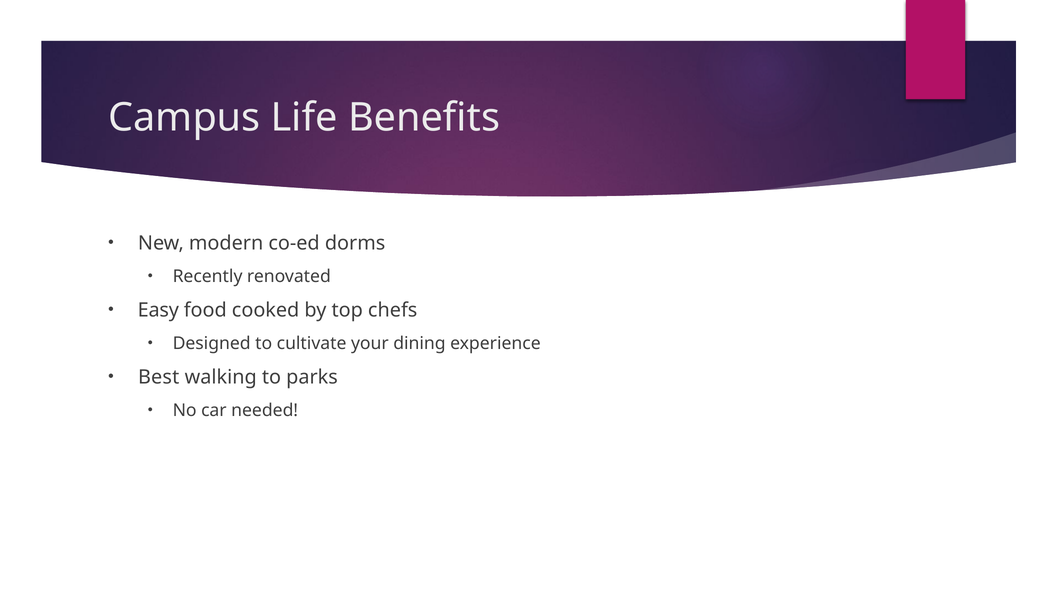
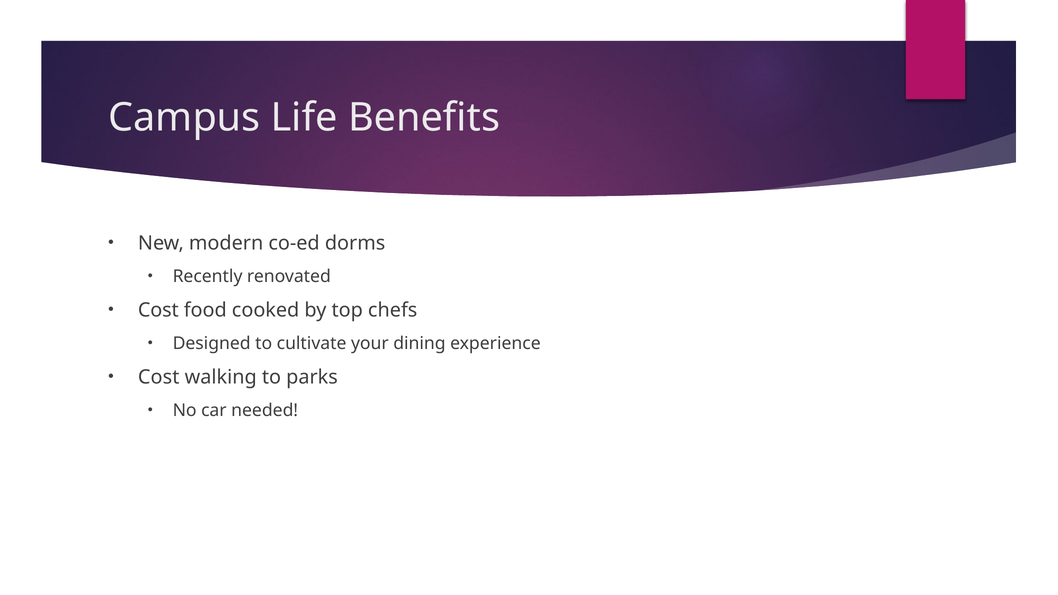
Easy: Easy -> Cost (158, 310)
Best: Best -> Cost (159, 377)
